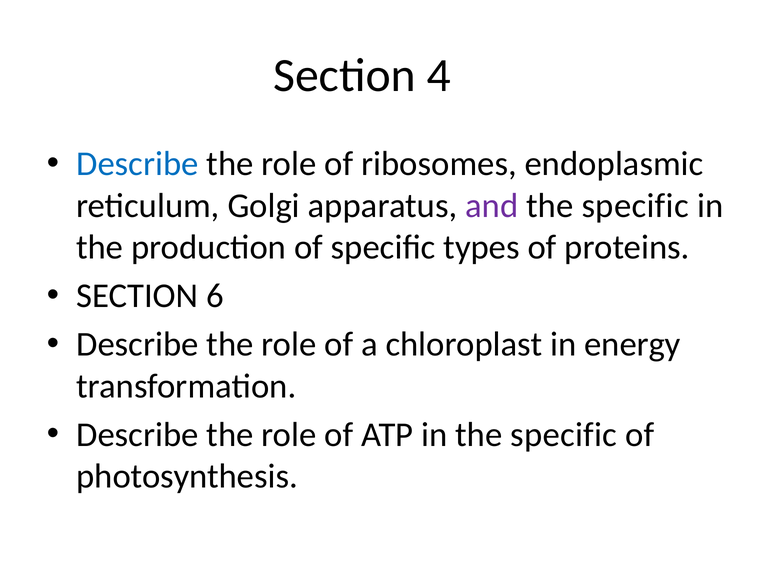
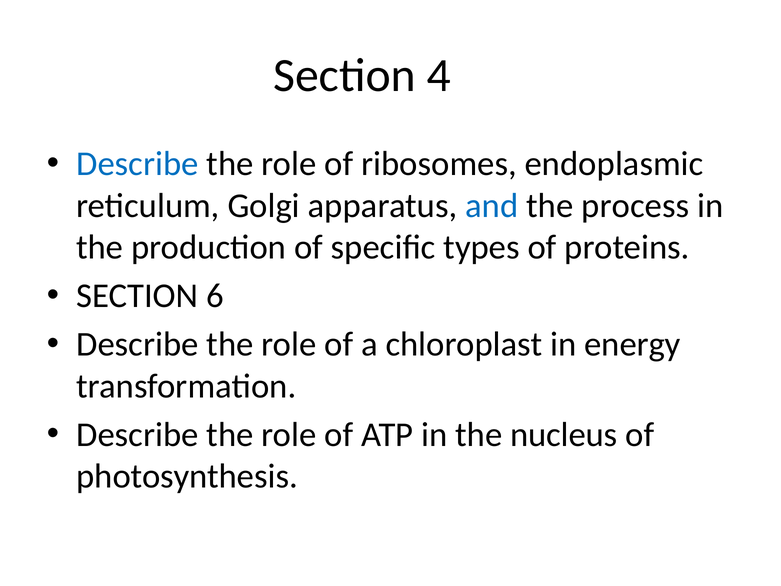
and colour: purple -> blue (492, 206)
specific: specific -> process (635, 206)
in the specific: specific -> nucleus (564, 435)
